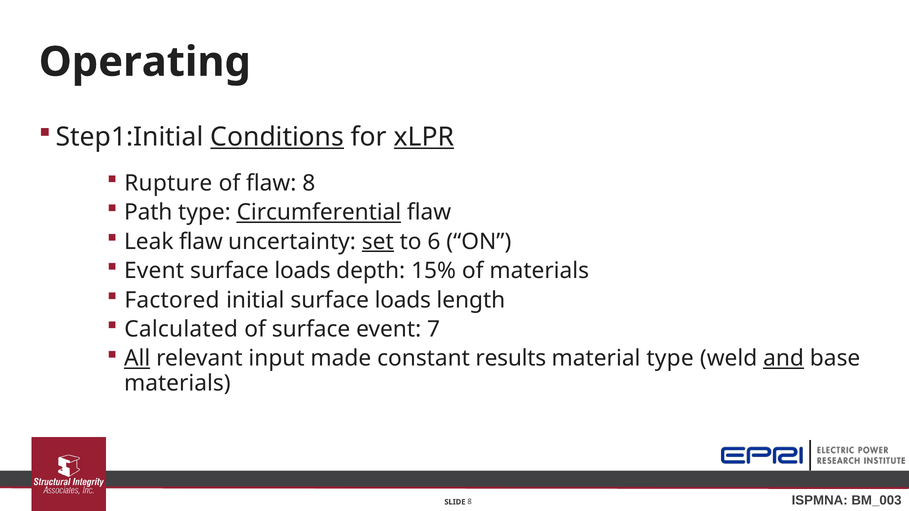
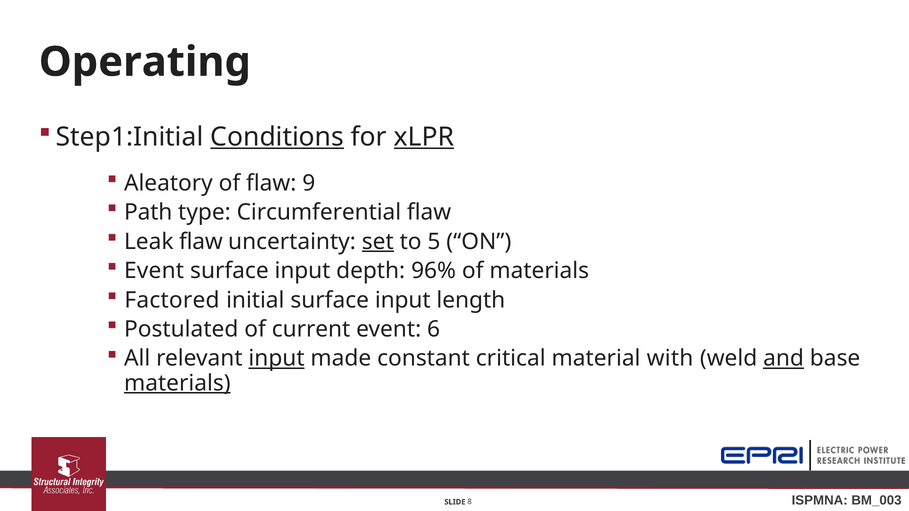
Rupture: Rupture -> Aleatory (168, 183)
flaw 8: 8 -> 9 (309, 183)
Circumferential underline: present -> none (319, 212)
6: 6 -> 5 (434, 242)
loads: loads -> input (302, 271)
15%: 15% -> 96% (434, 271)
initial surface loads: loads -> input (403, 300)
Calculated: Calculated -> Postulated (181, 329)
of surface: surface -> current (311, 329)
7: 7 -> 6 (434, 329)
All underline: present -> none (137, 359)
input underline: none -> present (277, 359)
results: results -> critical (511, 359)
material type: type -> with (670, 359)
materials underline: none -> present (177, 383)
